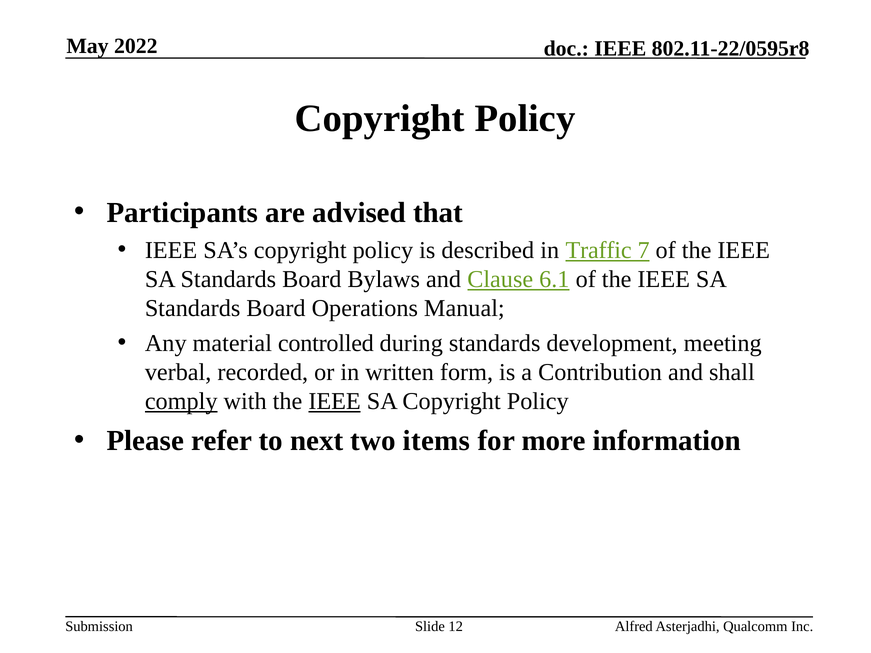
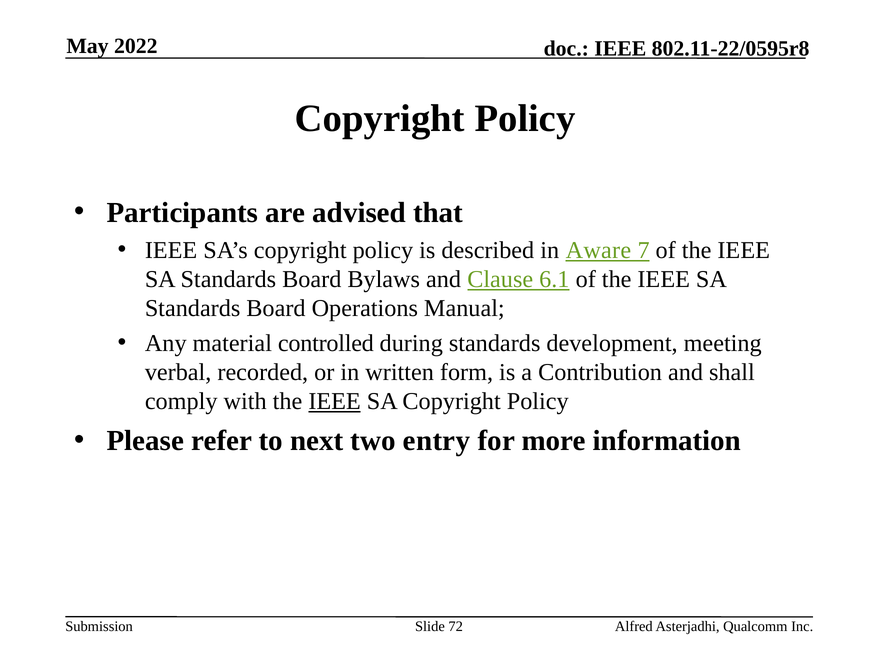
Traffic: Traffic -> Aware (598, 250)
comply underline: present -> none (181, 401)
items: items -> entry (437, 441)
12: 12 -> 72 (456, 627)
